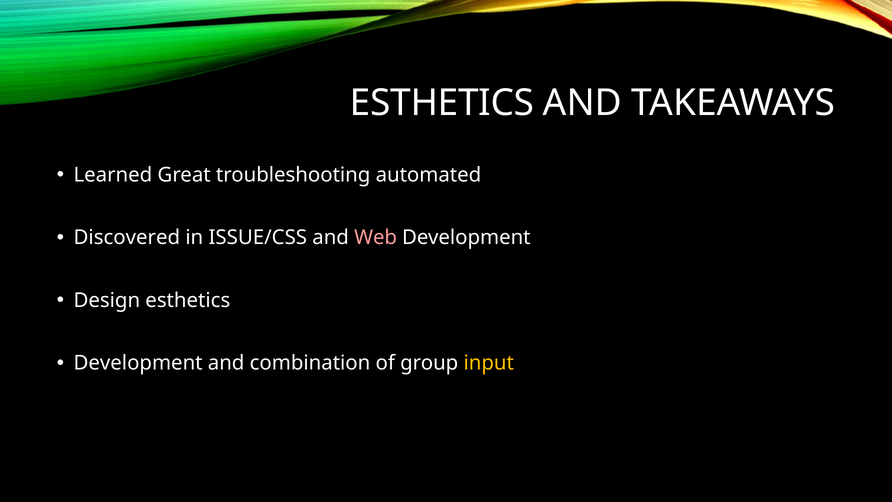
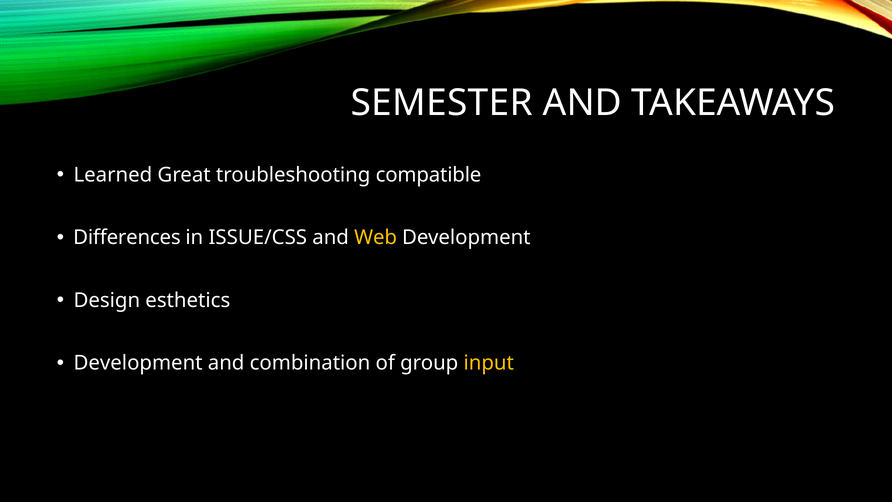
ESTHETICS: ESTHETICS -> SEMESTER (442, 103)
automated: automated -> compatible (429, 175)
Discovered: Discovered -> Differences (127, 238)
Web colour: pink -> yellow (376, 238)
